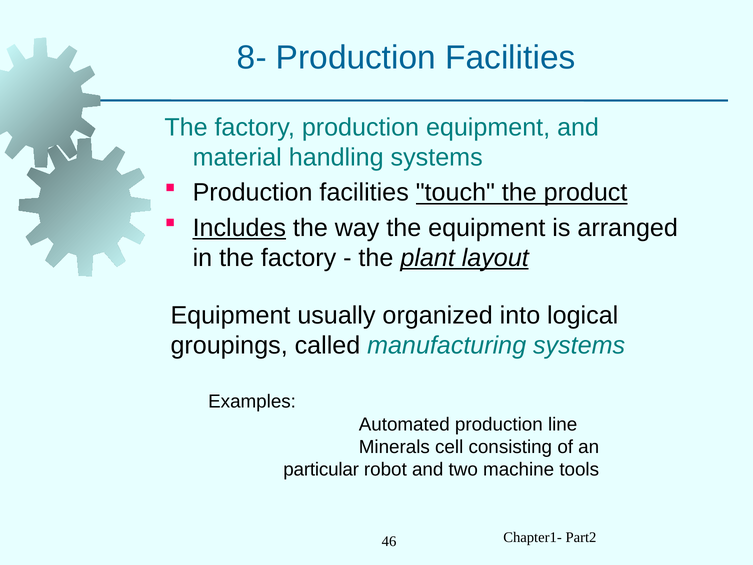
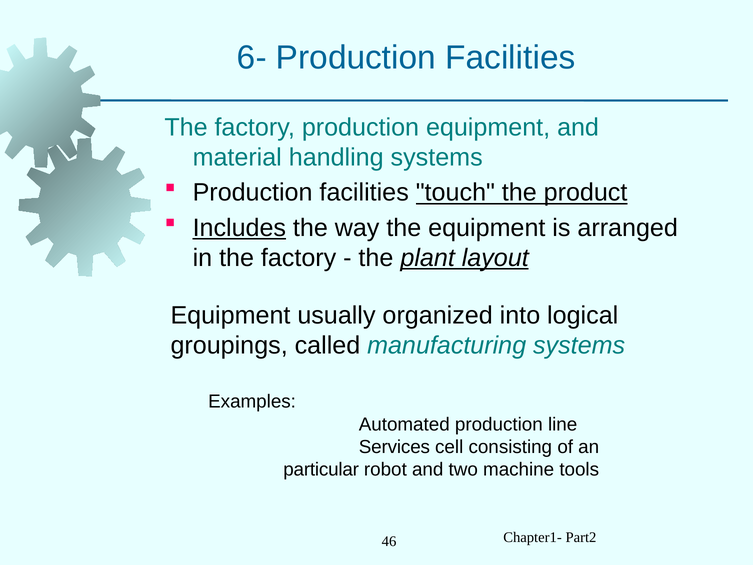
8-: 8- -> 6- (252, 58)
Minerals: Minerals -> Services (394, 447)
